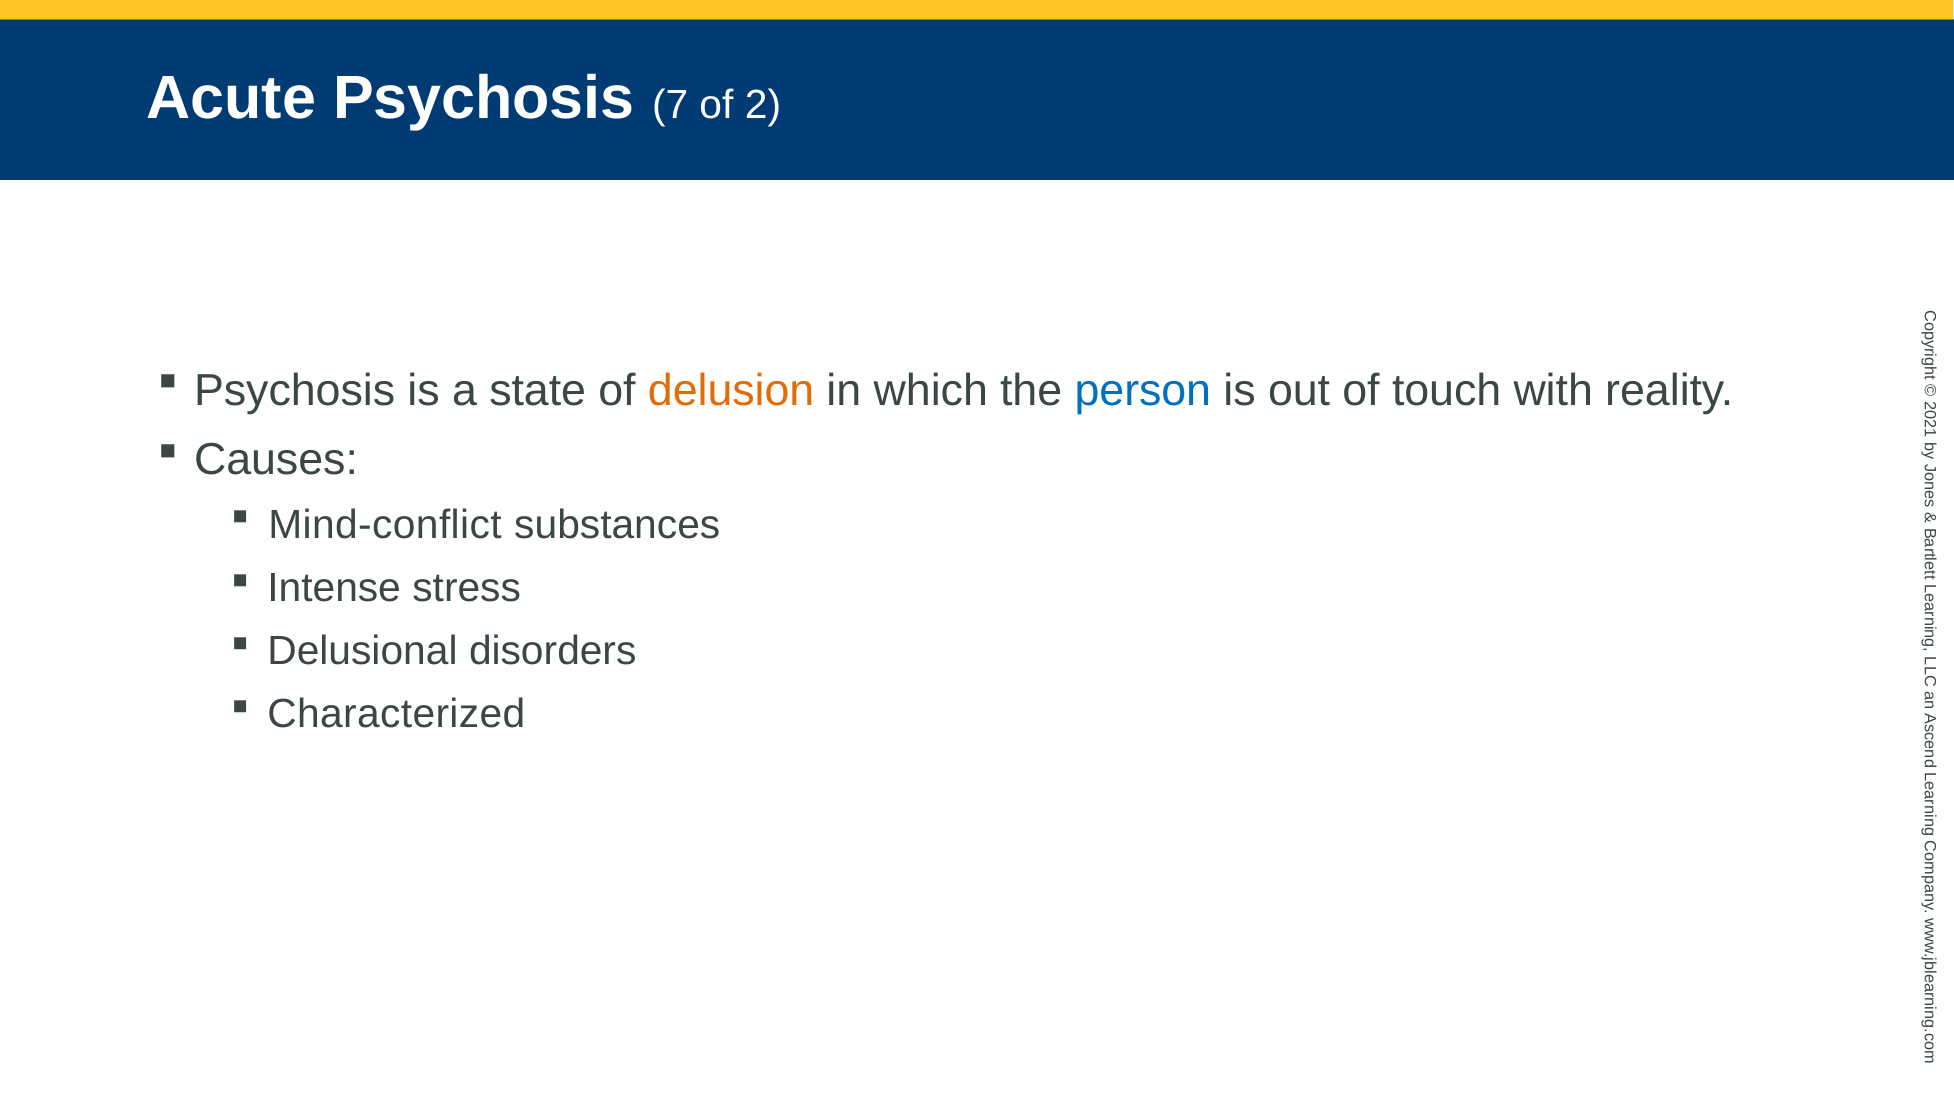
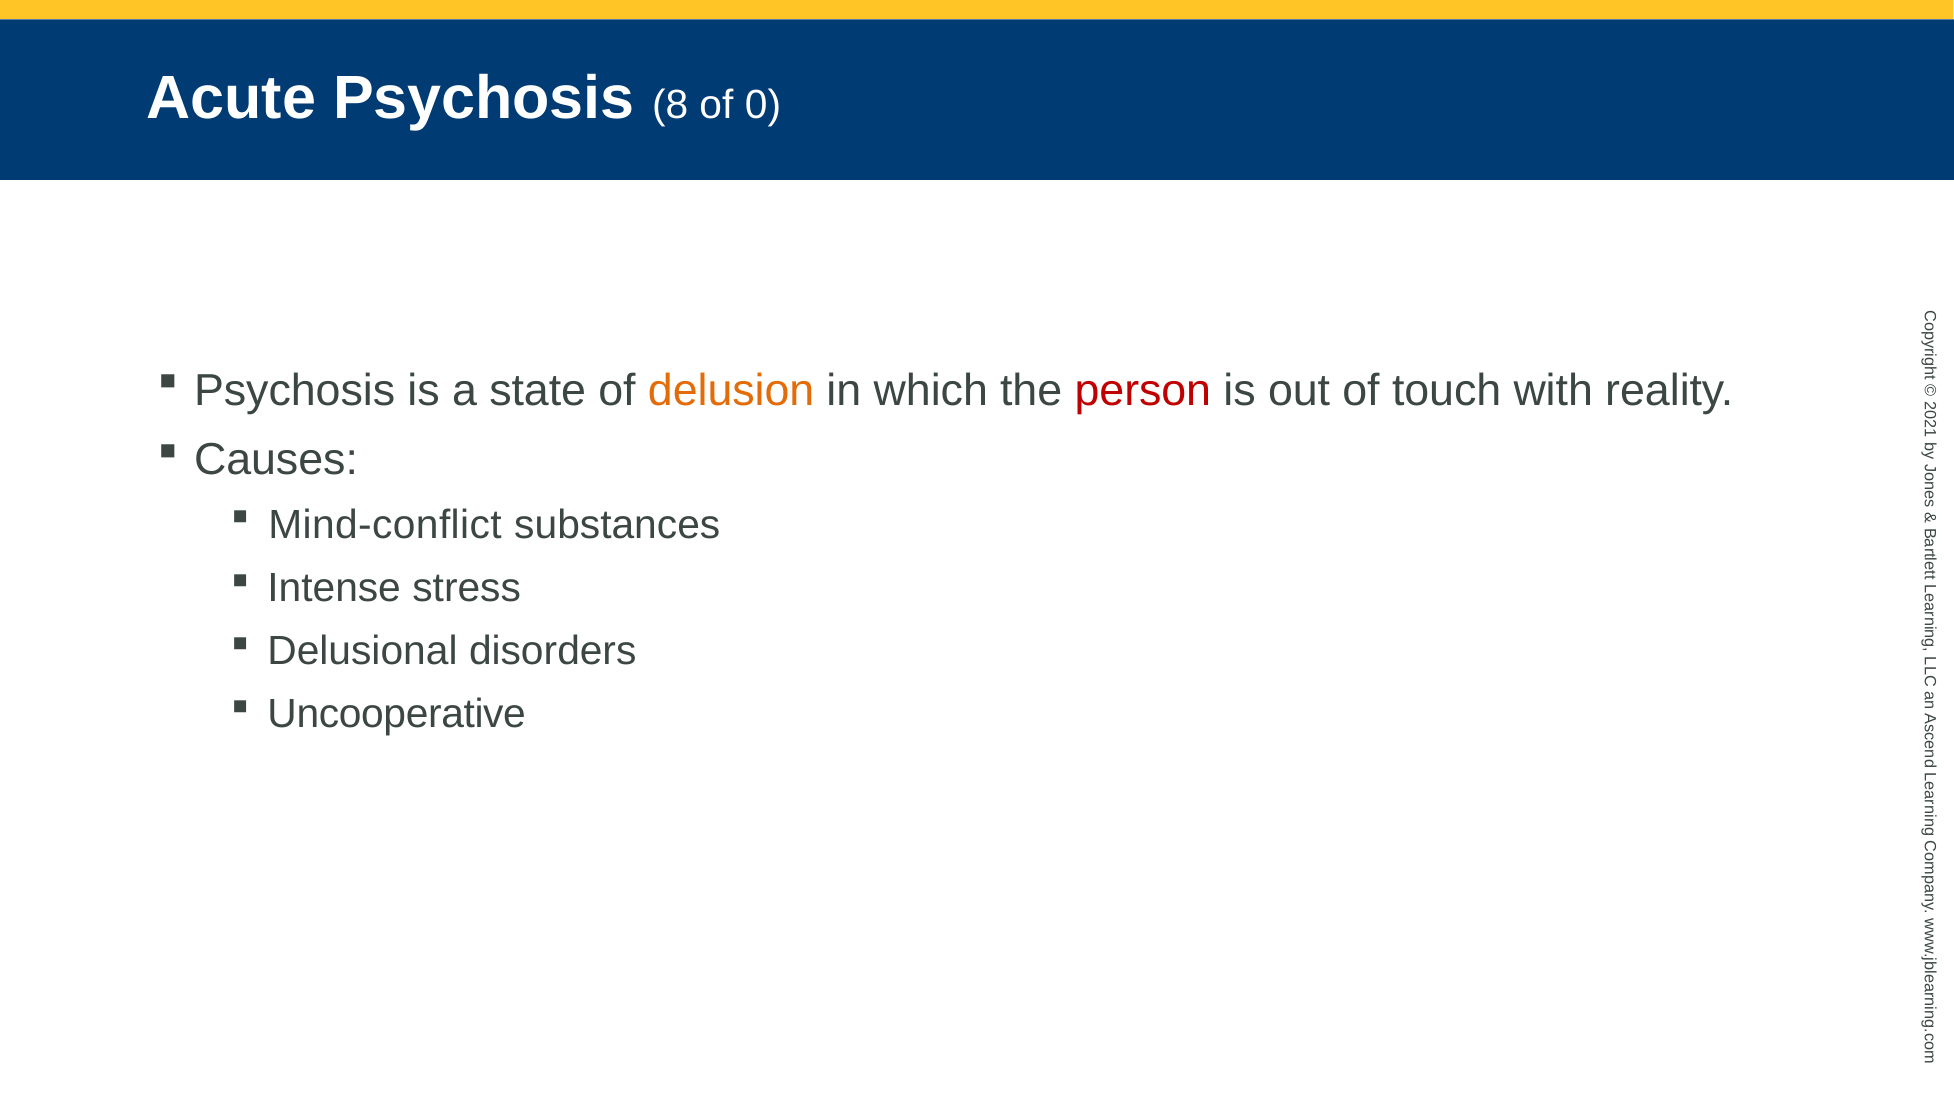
7: 7 -> 8 (670, 105)
of 2: 2 -> 0 (763, 105)
person colour: blue -> red (1143, 390)
Characterized: Characterized -> Uncooperative (397, 715)
